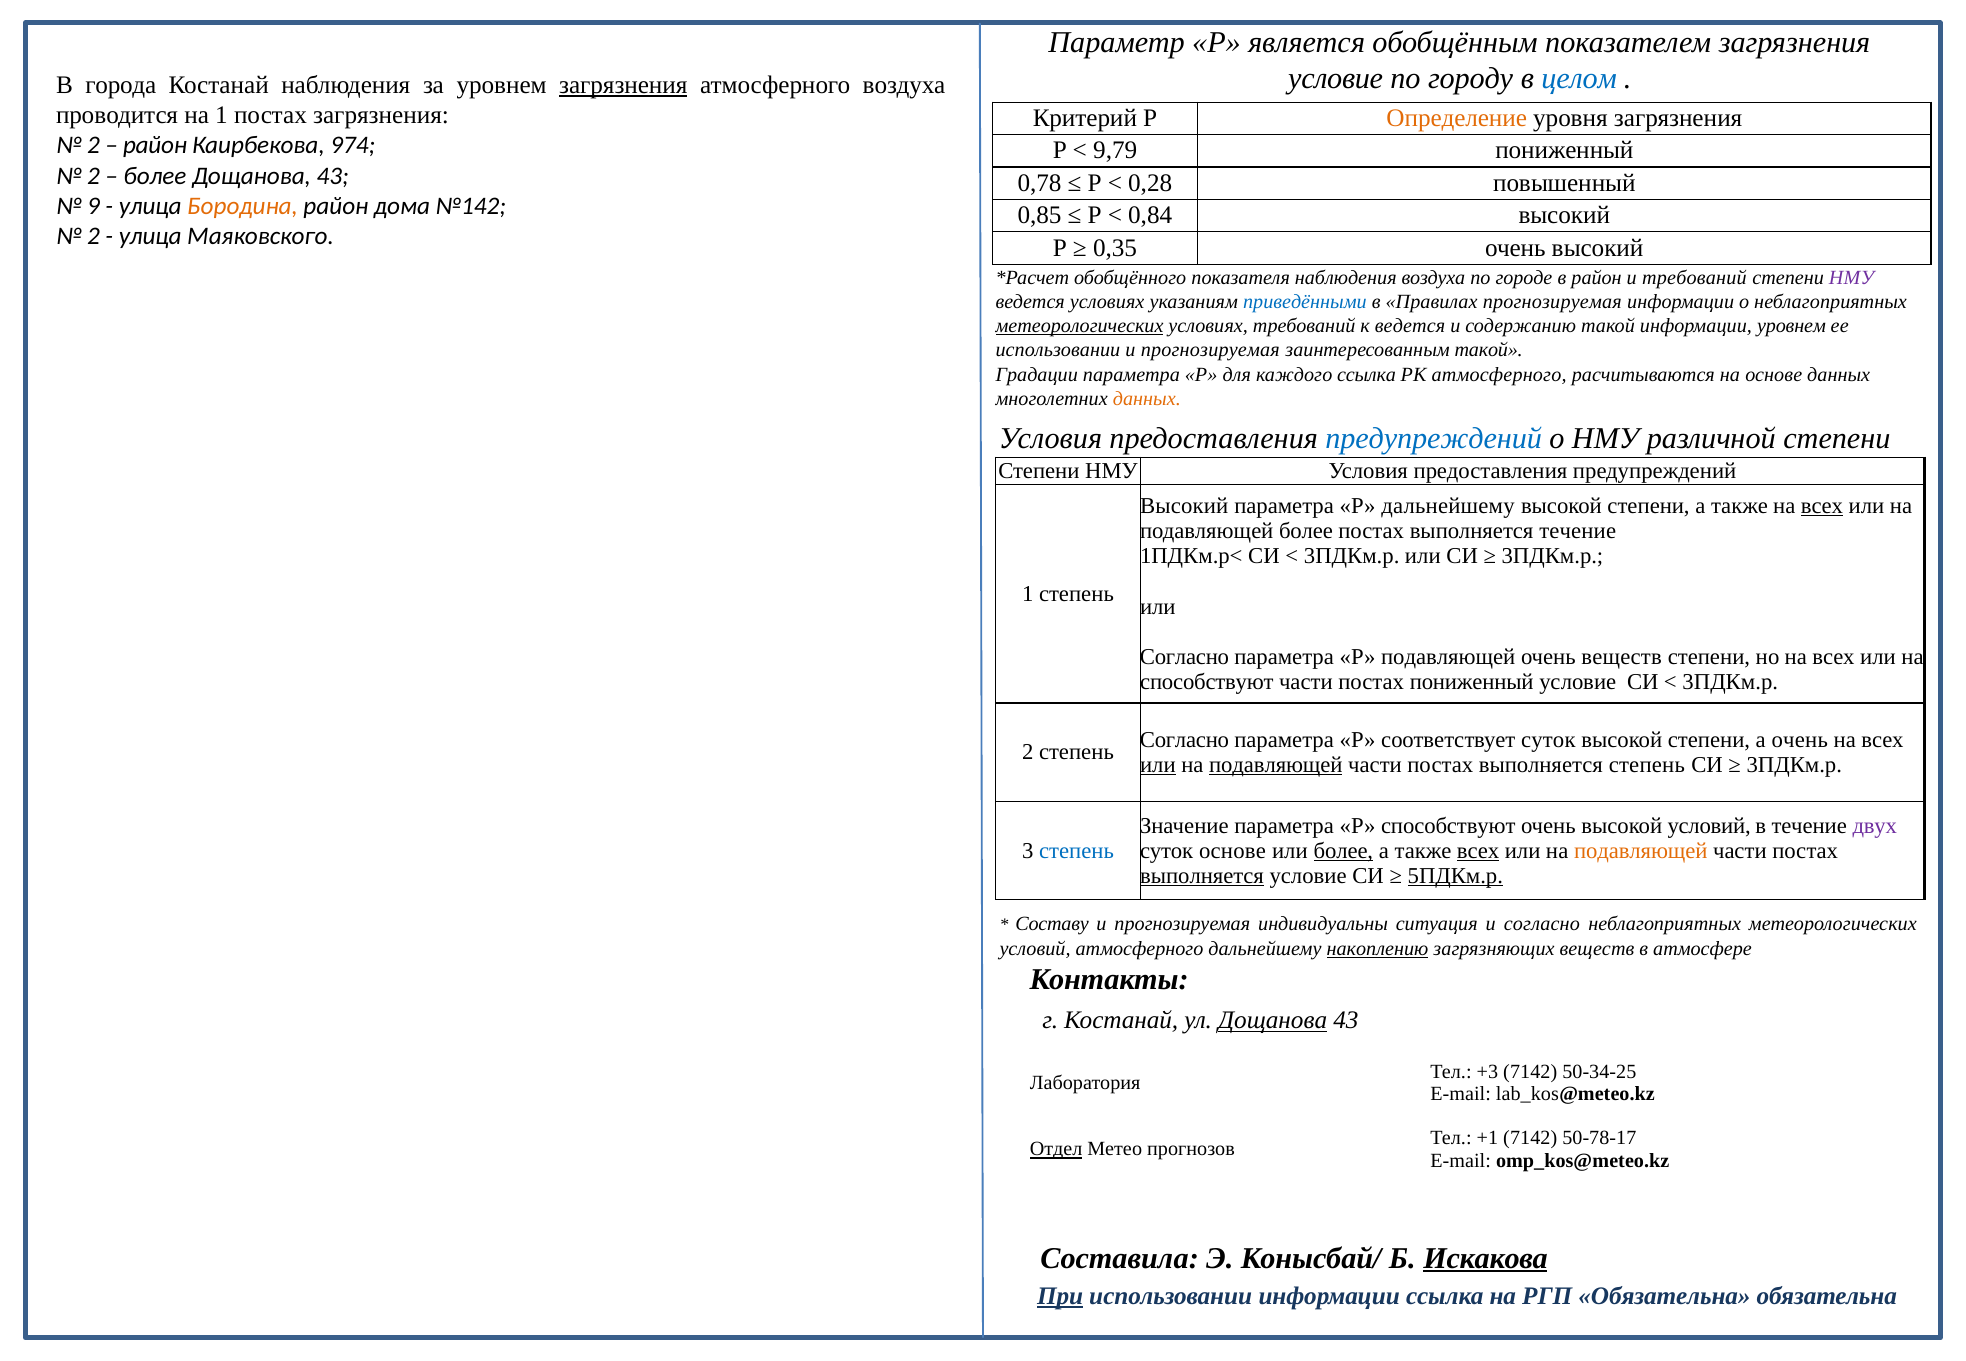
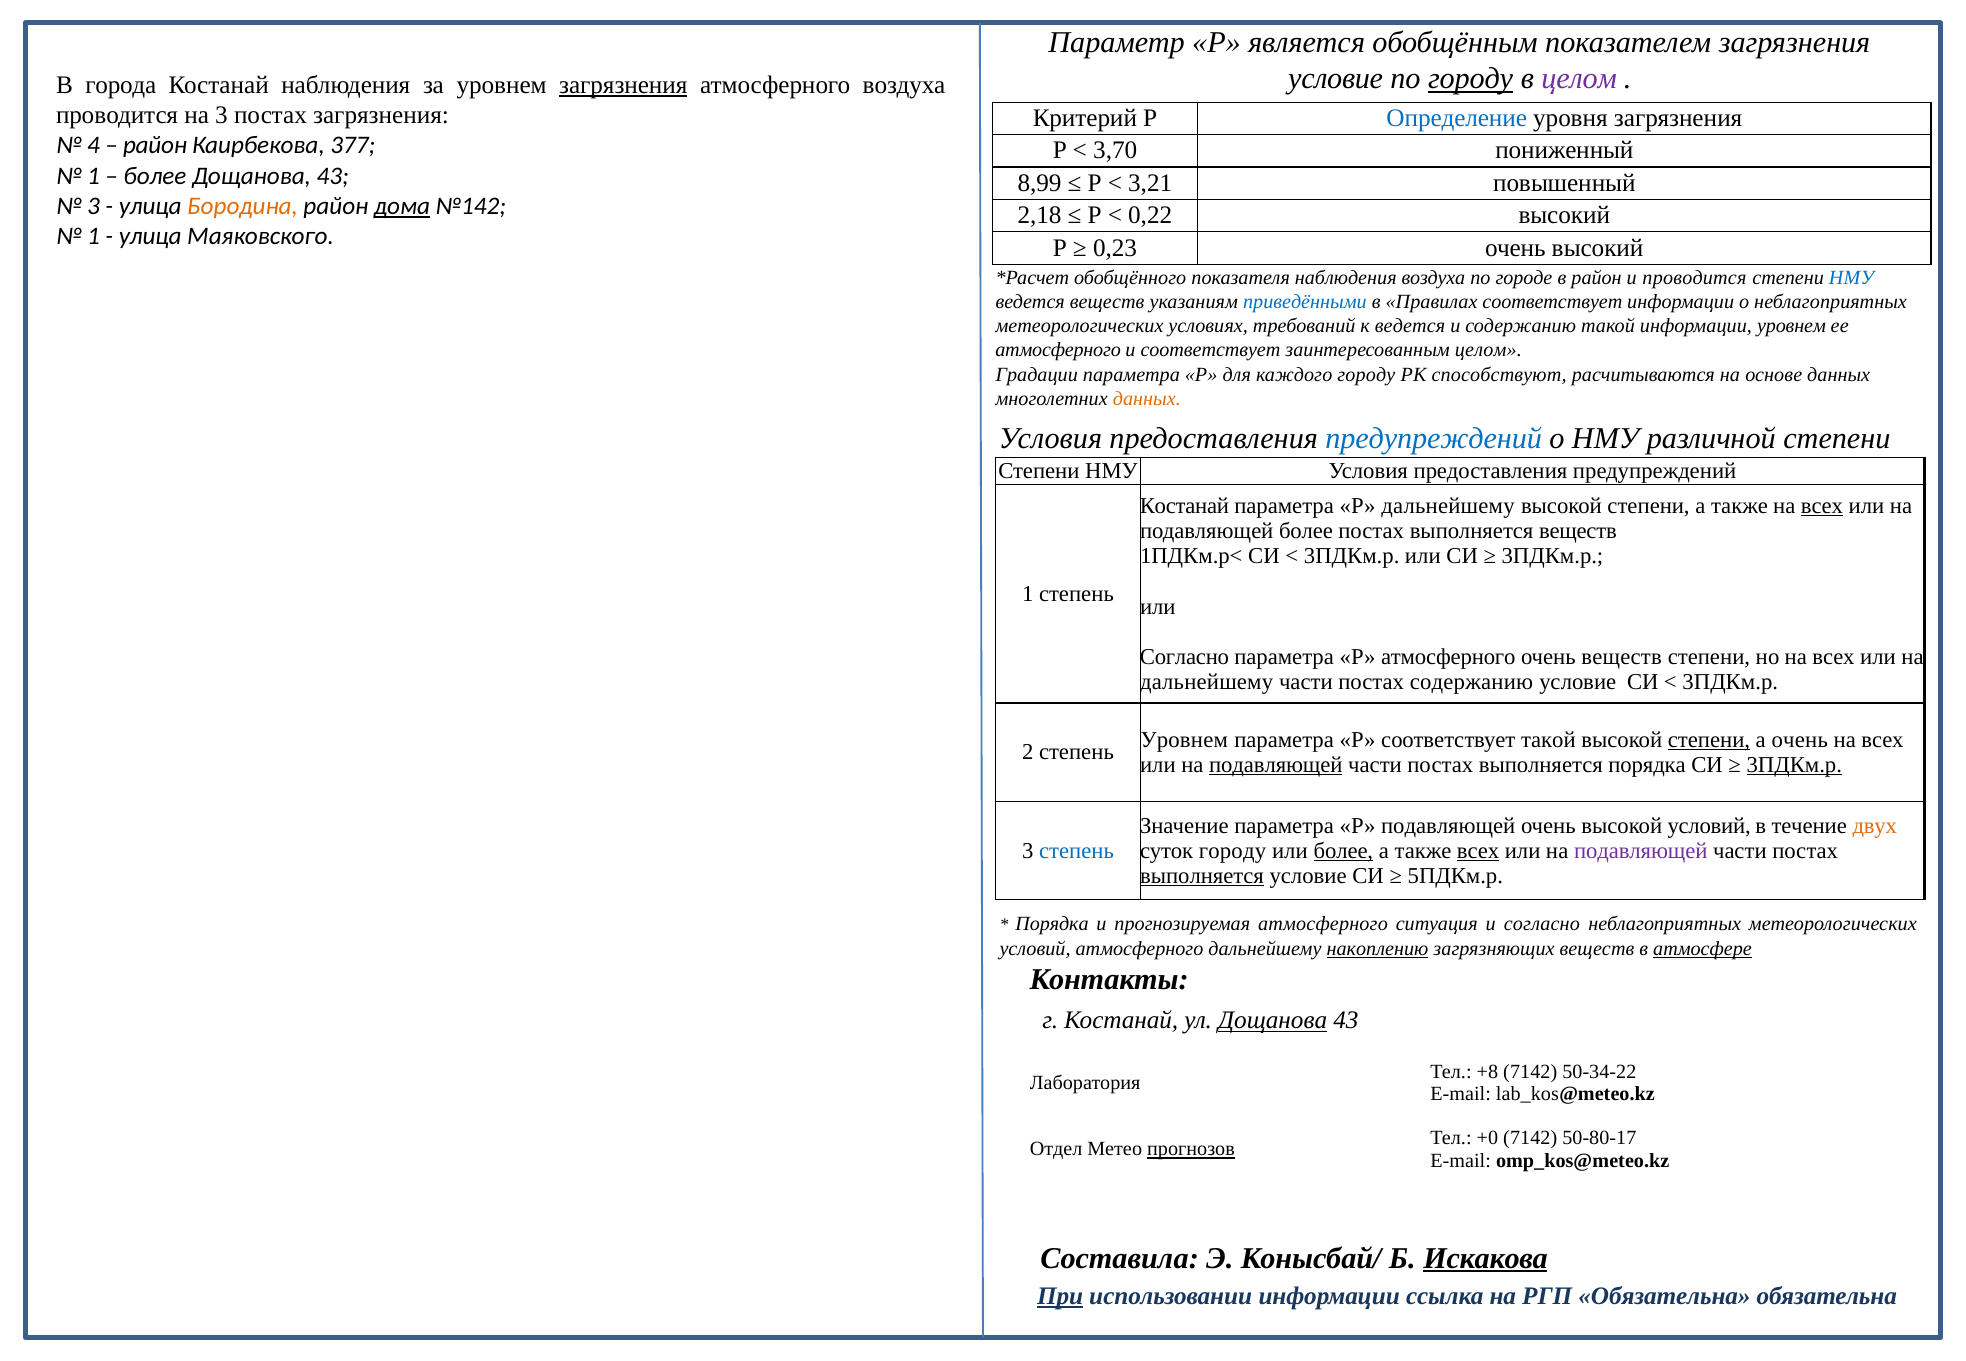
городу underline: none -> present (1471, 79)
целом colour: blue -> purple (1579, 79)
на 1: 1 -> 3 (221, 115)
Определение colour: orange -> blue (1457, 118)
2: 2 -> 4 (94, 146)
974: 974 -> 377 (353, 146)
9,79: 9,79 -> 3,70 (1115, 151)
2: 2 -> 1 (94, 176)
0,78: 0,78 -> 8,99 (1039, 183)
0,28: 0,28 -> 3,21 (1150, 183)
9: 9 -> 3 (94, 206)
дома underline: none -> present (402, 206)
0,85: 0,85 -> 2,18 (1039, 215)
0,84: 0,84 -> 0,22 (1150, 215)
2: 2 -> 1 (94, 236)
0,35: 0,35 -> 0,23 (1115, 248)
и требований: требований -> проводится (1694, 278)
НМУ colour: purple -> blue (1851, 278)
ведется условиях: условиях -> веществ (1107, 302)
Правилах прогнозируемая: прогнозируемая -> соответствует (1552, 302)
метеорологических underline: present -> none (1080, 326)
использовании: использовании -> атмосферного (1058, 350)
прогнозируемая: прогнозируемая -> соответствует (1210, 350)
заинтересованным такой: такой -> целом (1488, 350)
каждого ссылка: ссылка -> городу (1366, 374)
РК атмосферного: атмосферного -> способствуют (1499, 374)
Высокий: Высокий -> Костанай (1184, 506)
выполняется течение: течение -> веществ (1578, 531)
Р подавляющей: подавляющей -> атмосферного (1448, 657)
способствуют: способствуют -> дальнейшему (1207, 682)
постах пониженный: пониженный -> содержанию (1472, 682)
Согласно: Согласно -> Уровнем (1184, 740)
соответствует суток: суток -> такой (1548, 740)
степени underline: none -> present (1709, 740)
или underline: present -> none (1158, 765)
выполняется степень: степень -> порядка (1647, 765)
3ПДКм.р underline: none -> present (1794, 765)
Р способствуют: способствуют -> подавляющей (1448, 826)
двух colour: purple -> orange (1875, 826)
суток основе: основе -> городу (1232, 851)
подавляющей colour: orange -> purple (1641, 851)
5ПДКм.р underline: present -> none (1455, 876)
Составу: Составу -> Порядка (1052, 924)
прогнозируемая индивидуальны: индивидуальны -> атмосферного (1323, 924)
атмосфере underline: none -> present (1703, 949)
+3: +3 -> +8 (1487, 1072)
50-34-25: 50-34-25 -> 50-34-22 (1599, 1072)
+1: +1 -> +0 (1487, 1138)
50-78-17: 50-78-17 -> 50-80-17 (1599, 1138)
Отдел underline: present -> none (1056, 1149)
прогнозов underline: none -> present (1191, 1149)
